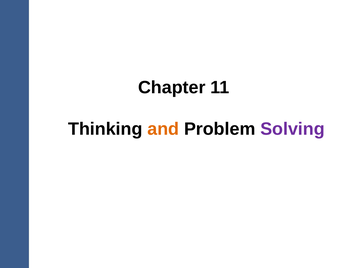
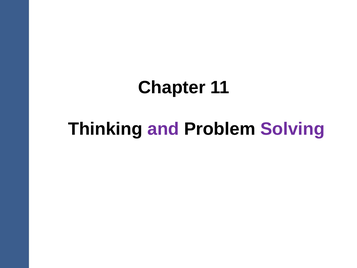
and colour: orange -> purple (163, 129)
